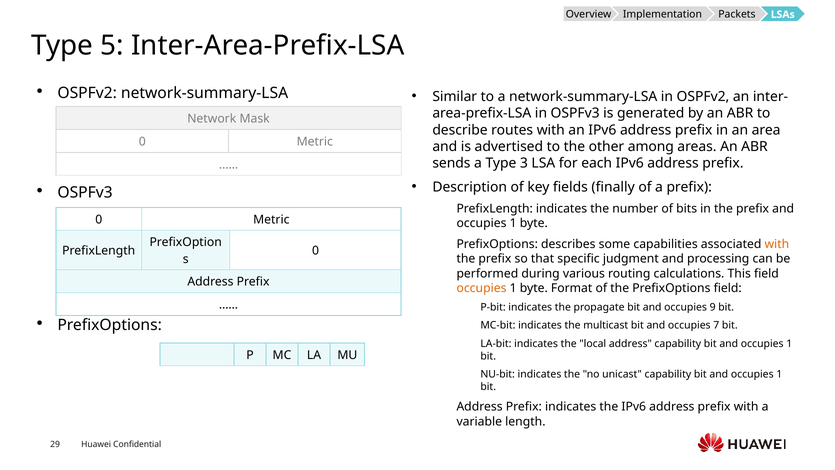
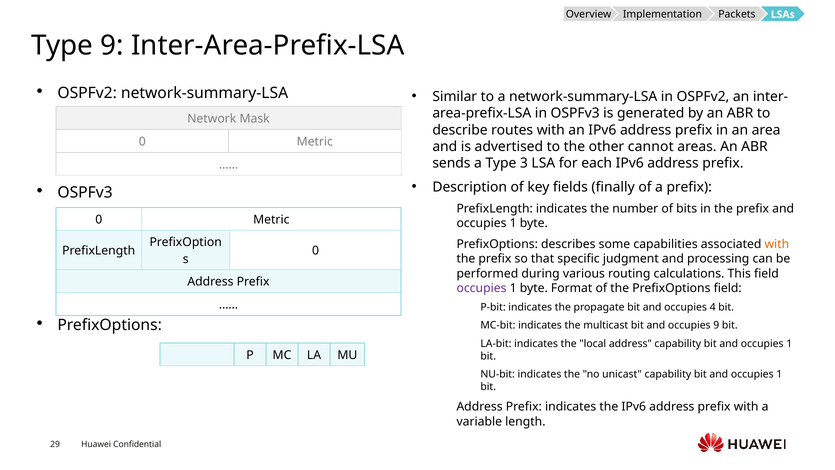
Type 5: 5 -> 9 (112, 46)
among: among -> cannot (651, 147)
occupies colour: orange -> purple (482, 288)
9: 9 -> 4 (713, 307)
occupies 7: 7 -> 9 (716, 325)
